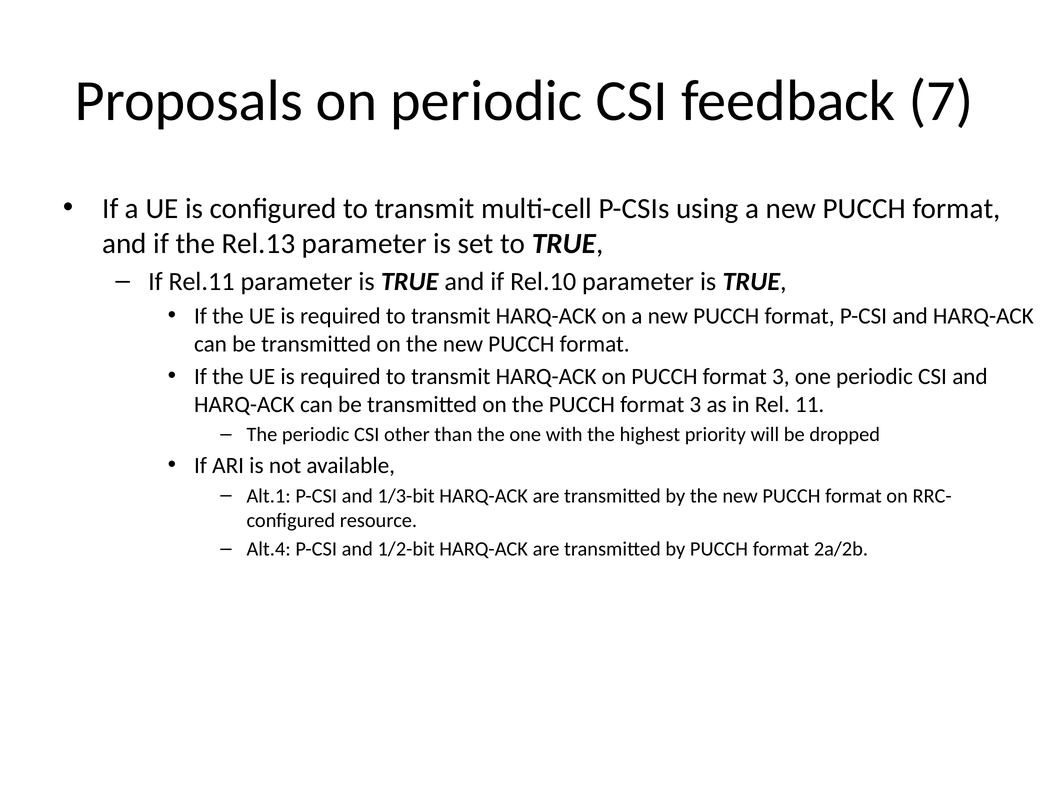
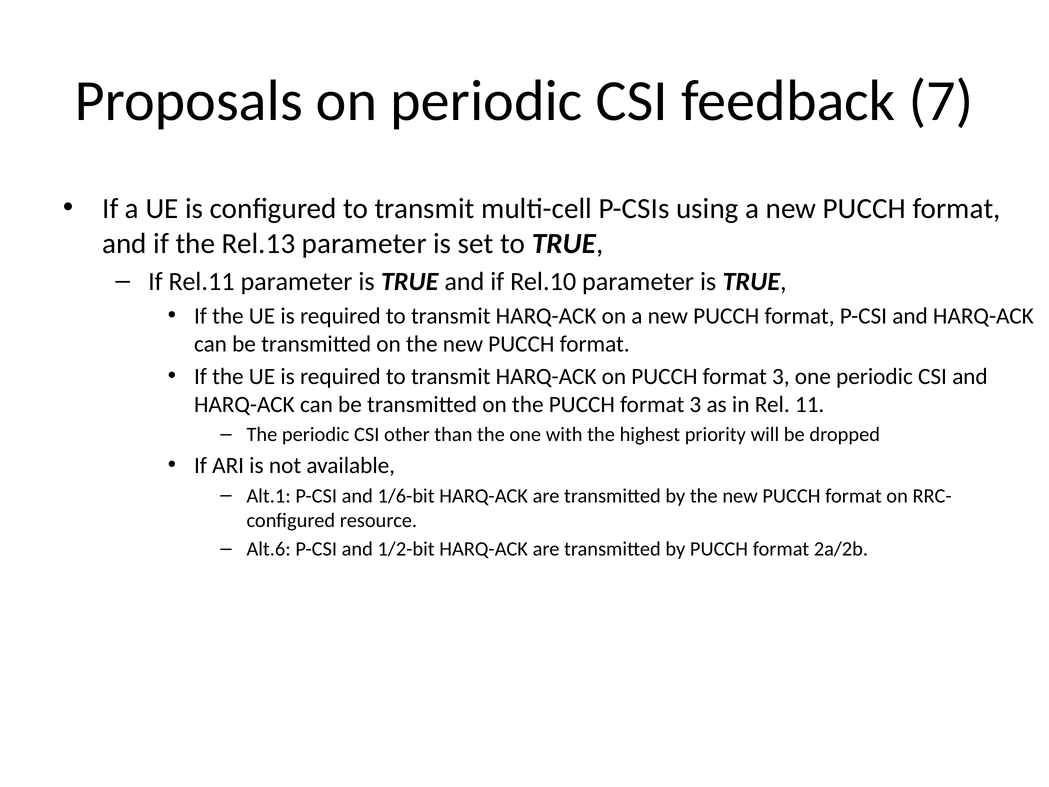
1/3-bit: 1/3-bit -> 1/6-bit (406, 496)
Alt.4: Alt.4 -> Alt.6 (269, 549)
